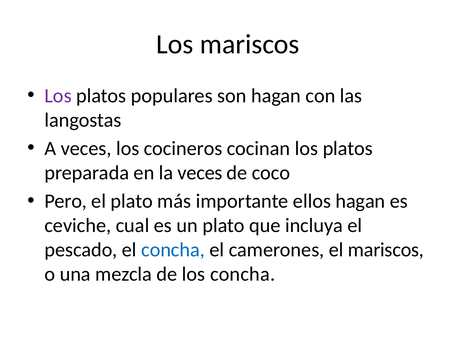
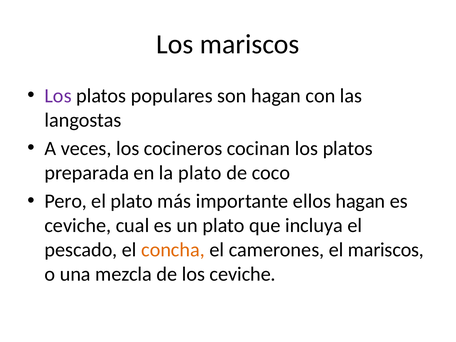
la veces: veces -> plato (200, 173)
concha colour: blue -> orange (173, 250)
los concha: concha -> ceviche (243, 274)
